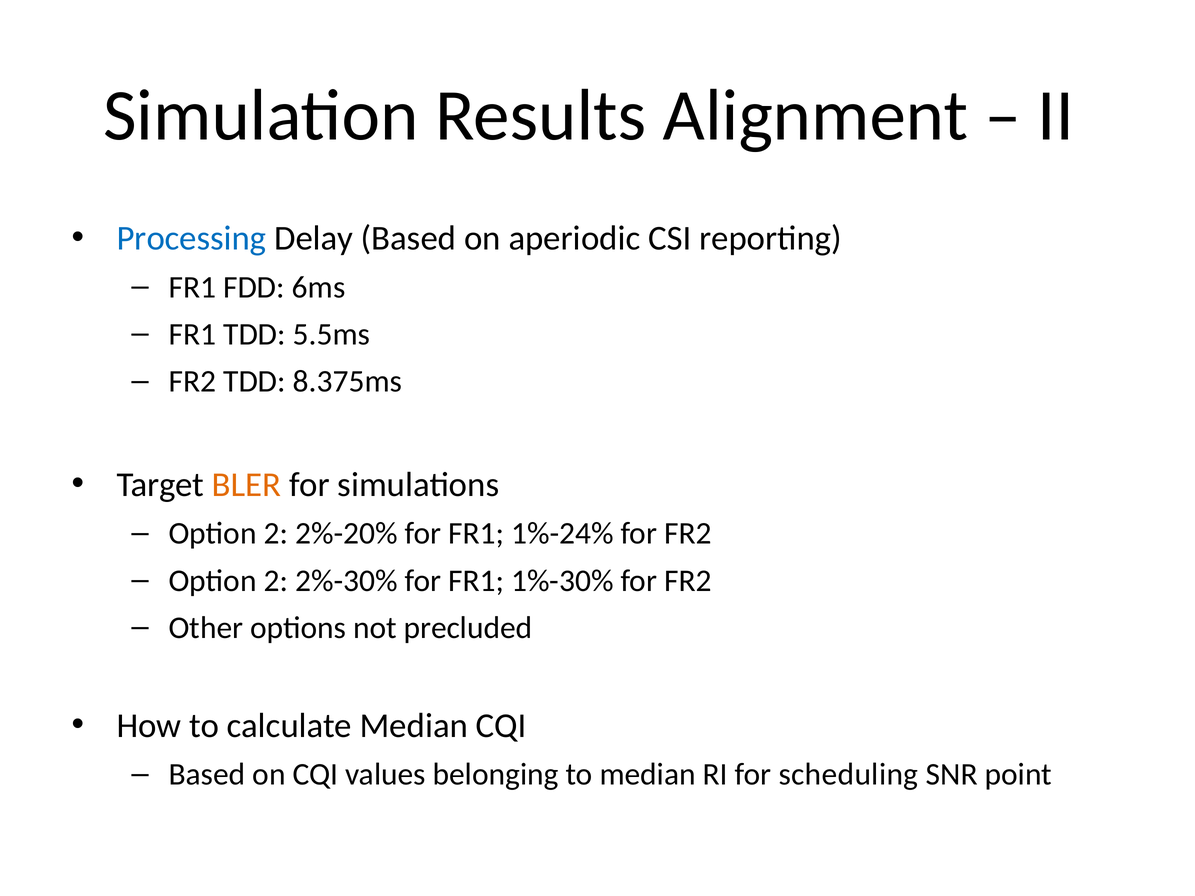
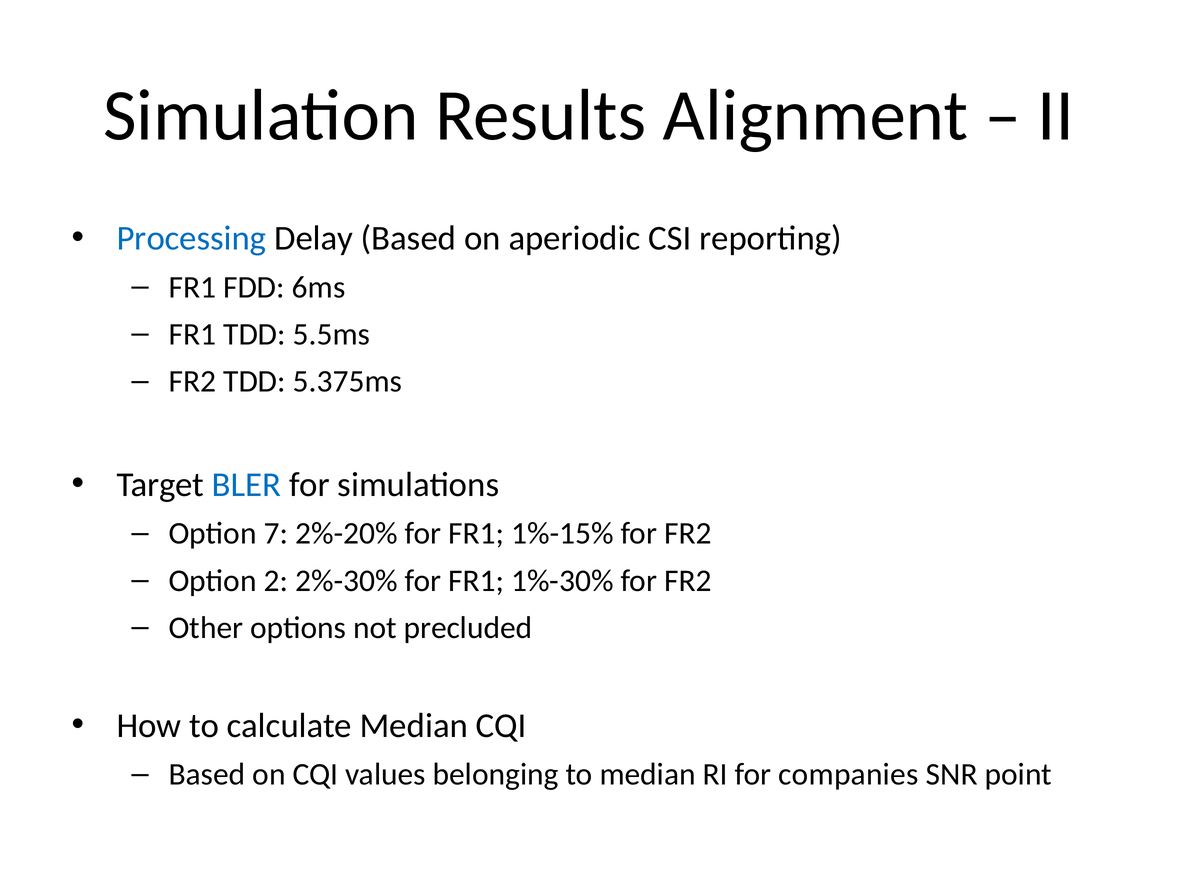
8.375ms: 8.375ms -> 5.375ms (347, 382)
BLER colour: orange -> blue (247, 485)
2: 2 -> 7 (276, 534)
1%-24%: 1%-24% -> 1%-15% (562, 534)
scheduling: scheduling -> companies (848, 775)
